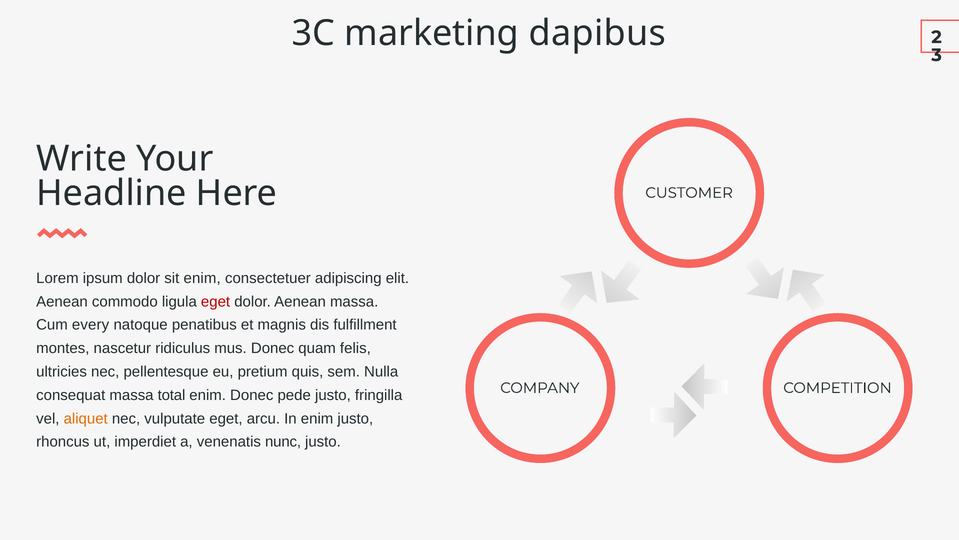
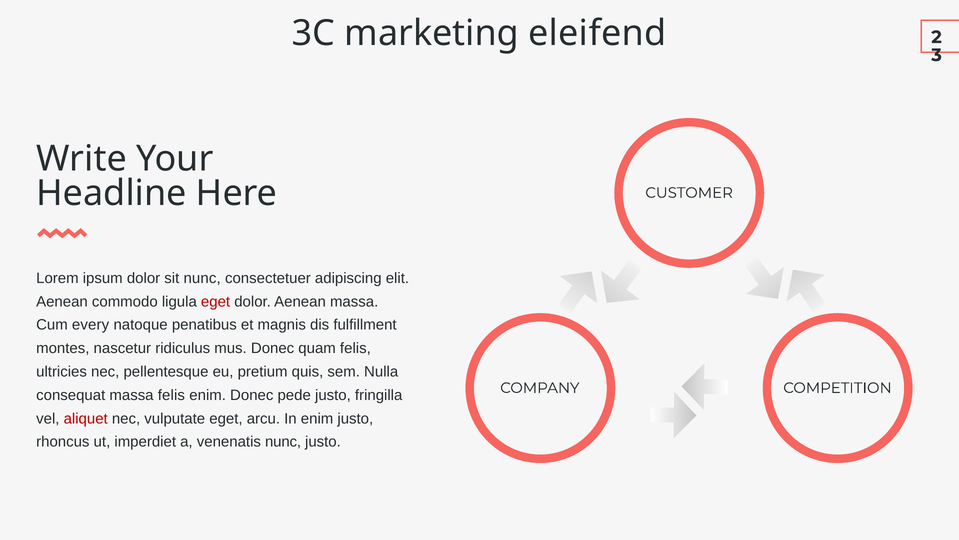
dapibus: dapibus -> eleifend (597, 33)
sit enim: enim -> nunc (202, 278)
massa total: total -> felis (171, 395)
aliquet colour: orange -> red (86, 418)
